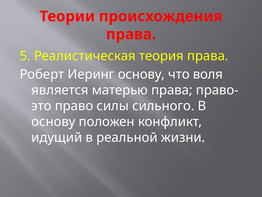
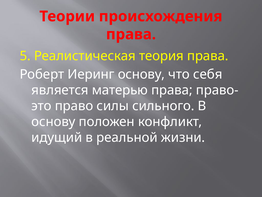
воля: воля -> себя (208, 74)
